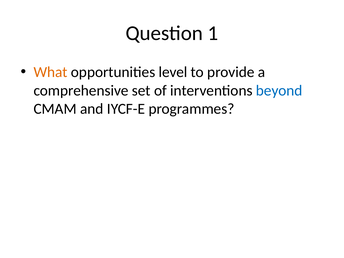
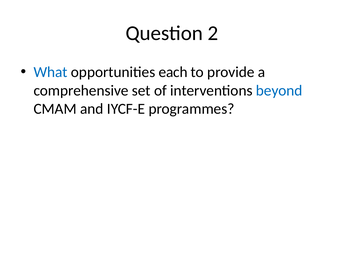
1: 1 -> 2 (213, 33)
What colour: orange -> blue (51, 72)
level: level -> each (173, 72)
